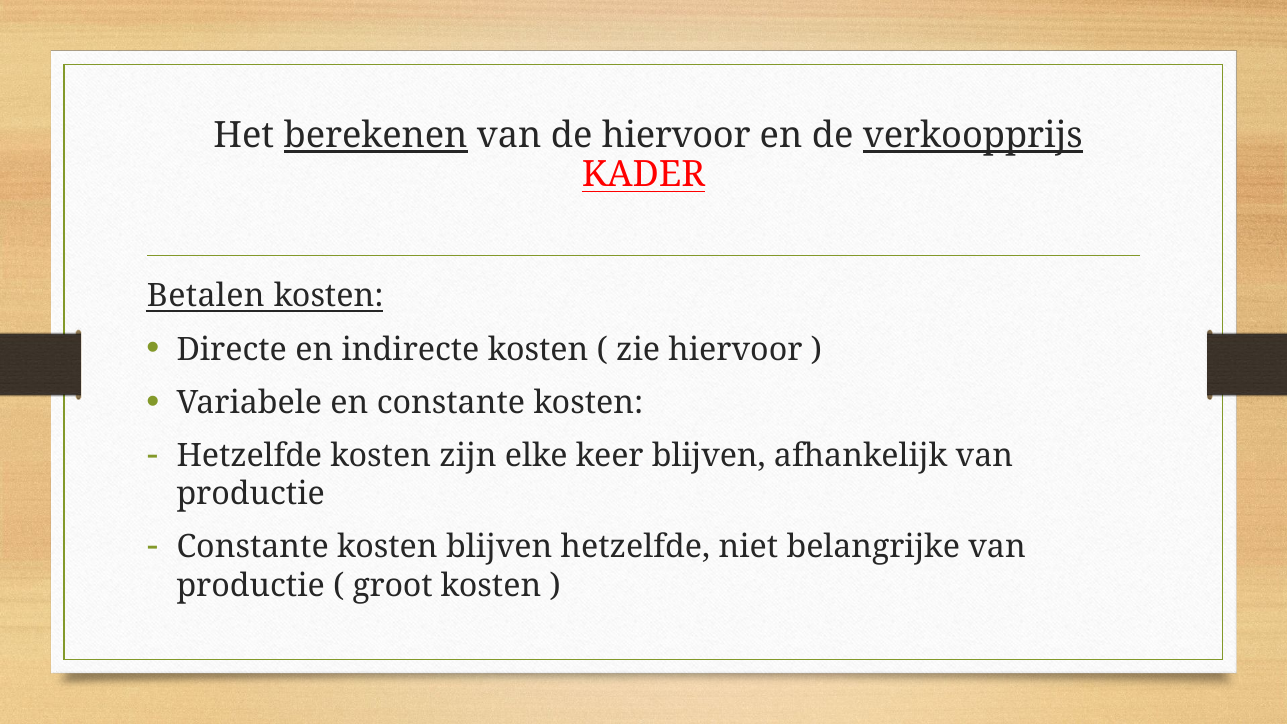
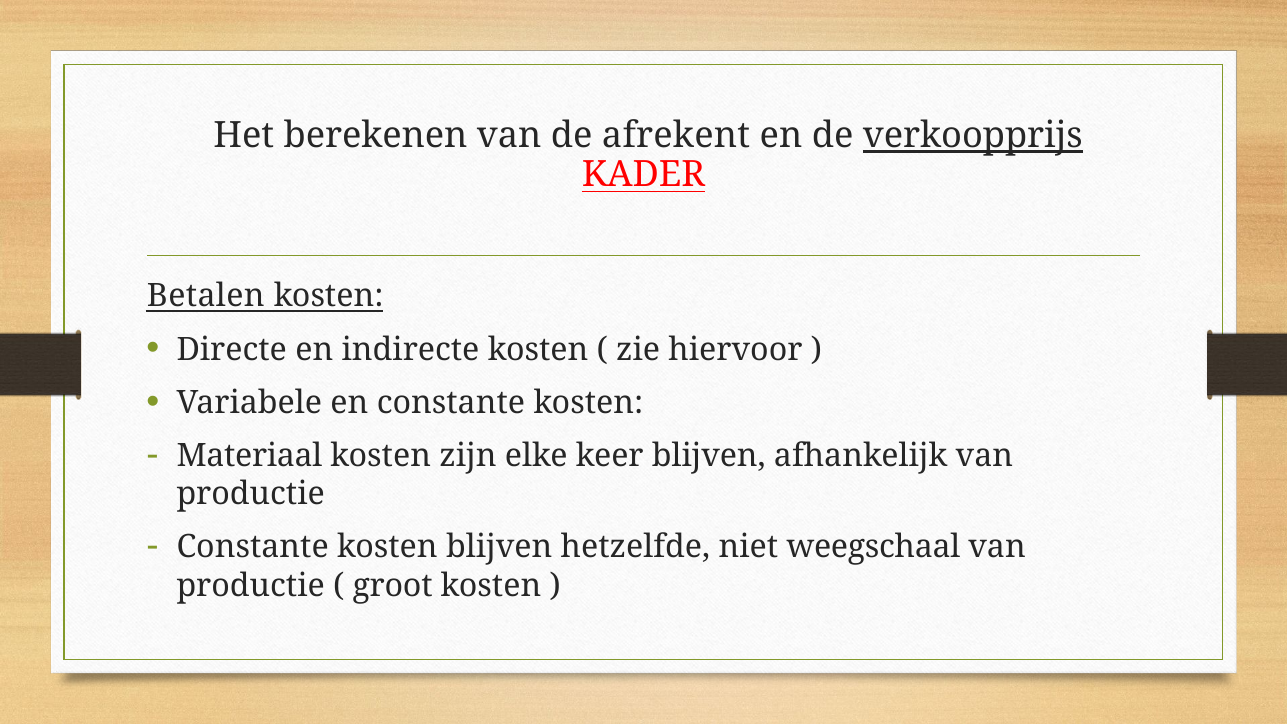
berekenen underline: present -> none (376, 136)
de hiervoor: hiervoor -> afrekent (676, 136)
Hetzelfde: Hetzelfde -> Materiaal (249, 456)
belangrijke: belangrijke -> weegschaal (873, 547)
